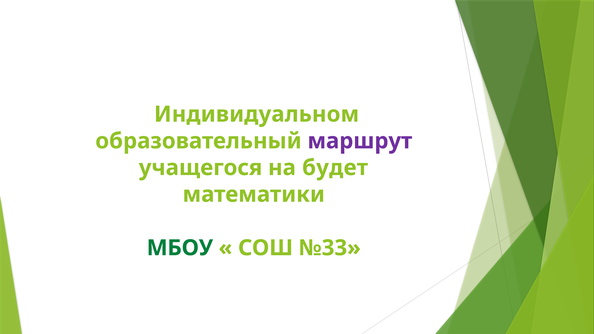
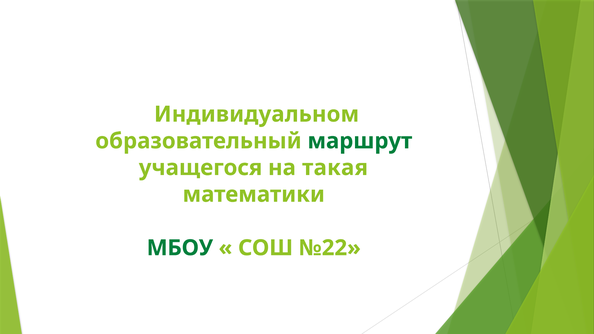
маршрут colour: purple -> green (360, 141)
будет: будет -> такая (335, 168)
№33: №33 -> №22 (330, 248)
